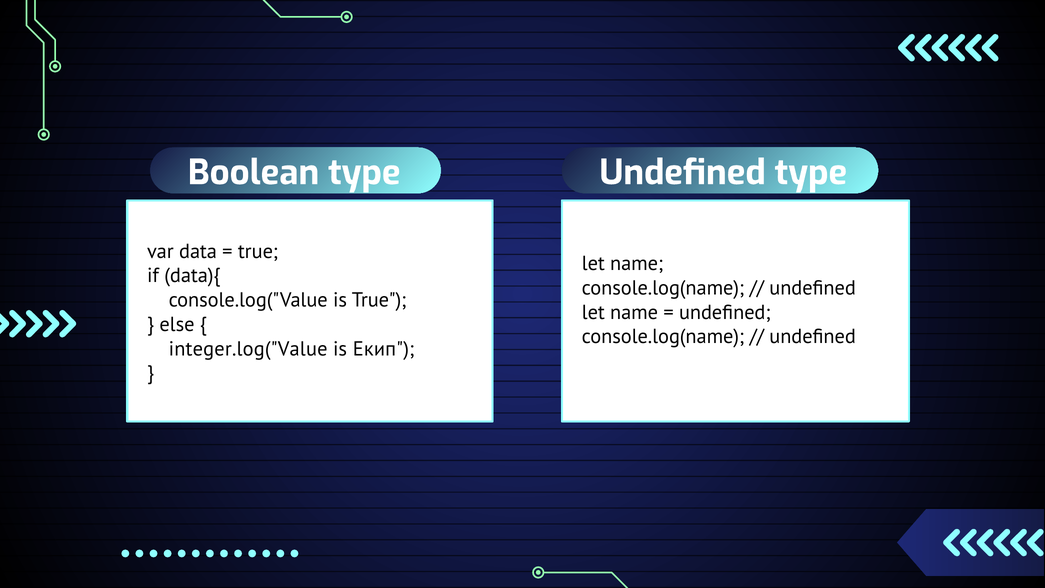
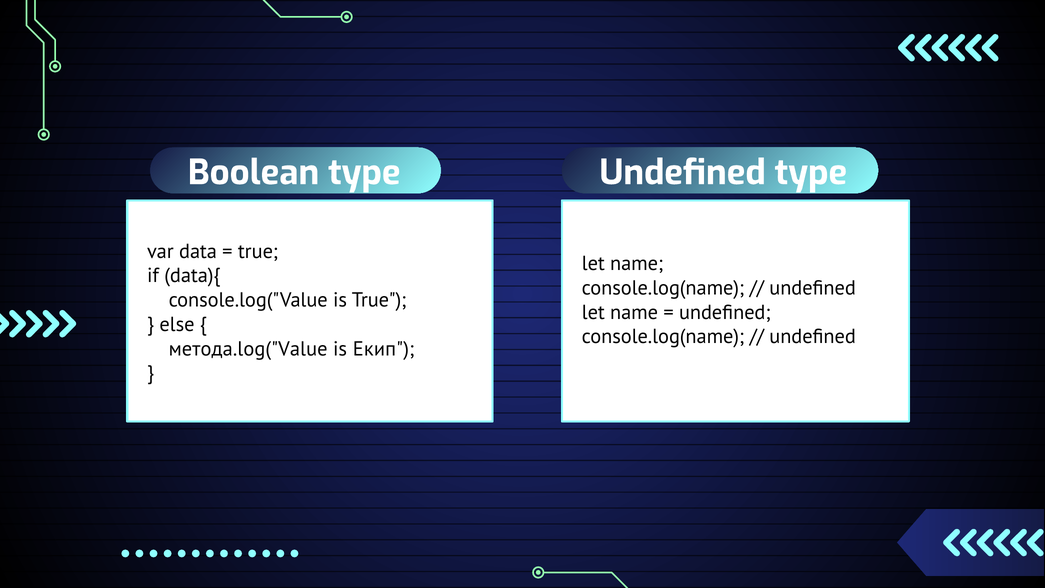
integer.log("Value: integer.log("Value -> метода.log("Value (248, 349)
